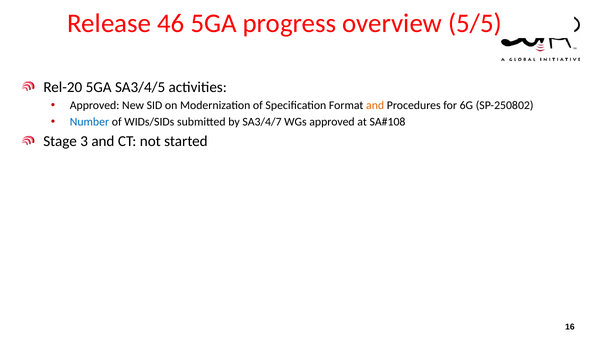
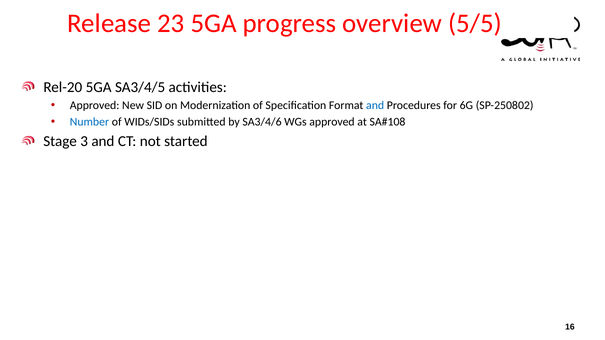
46: 46 -> 23 (171, 23)
and colour: orange -> blue (375, 106)
SA3/4/7: SA3/4/7 -> SA3/4/6 (262, 122)
